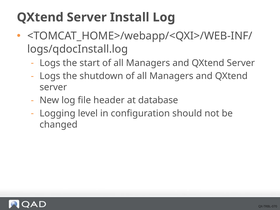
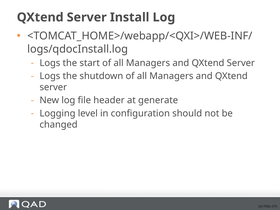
database: database -> generate (158, 100)
